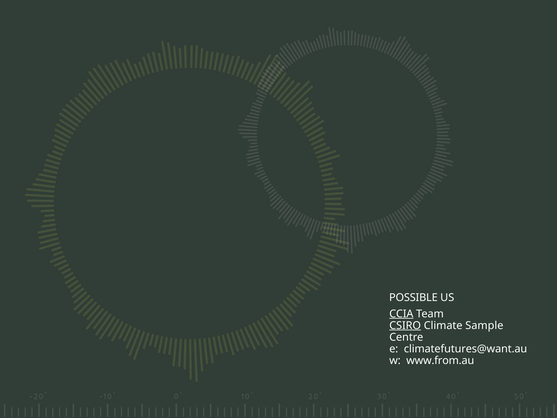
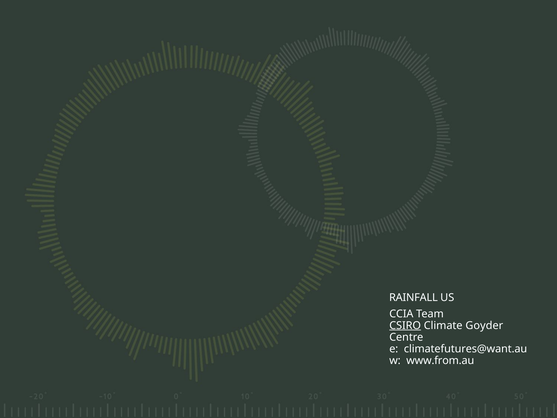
POSSIBLE: POSSIBLE -> RAINFALL (413, 298)
CCIA underline: present -> none (401, 314)
Sample: Sample -> Goyder (484, 325)
